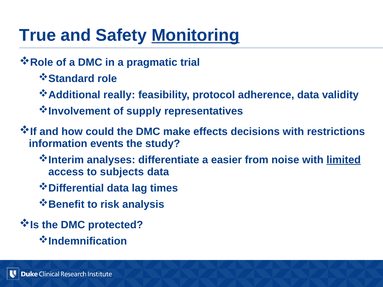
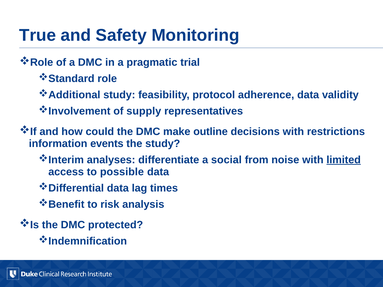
Monitoring underline: present -> none (195, 35)
really: really -> study (119, 95)
effects: effects -> outline (211, 132)
easier: easier -> social (226, 160)
subjects: subjects -> possible (122, 172)
